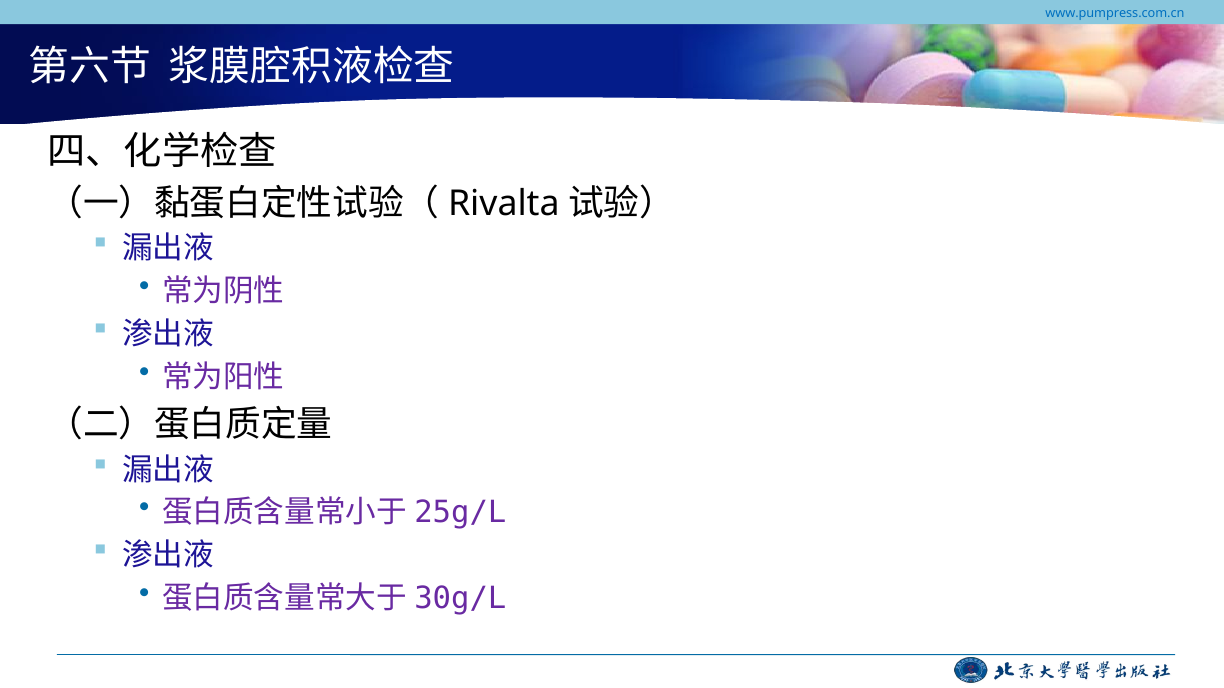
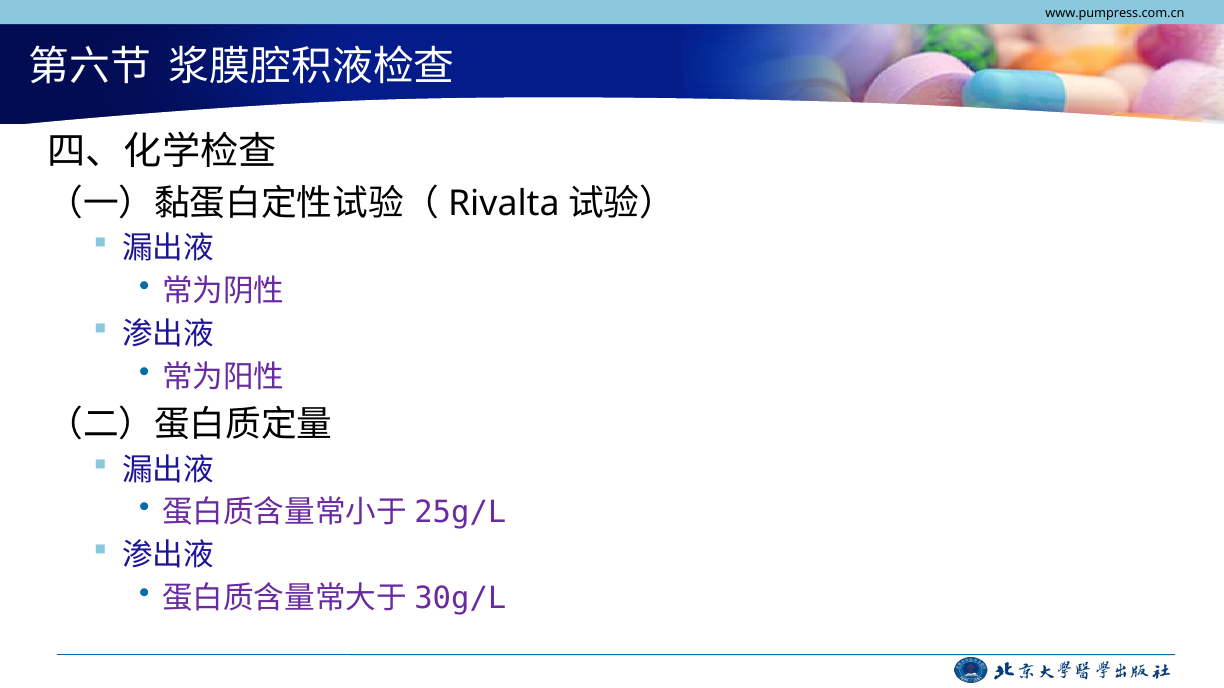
www.pumpress.com.cn colour: blue -> black (1115, 13)
